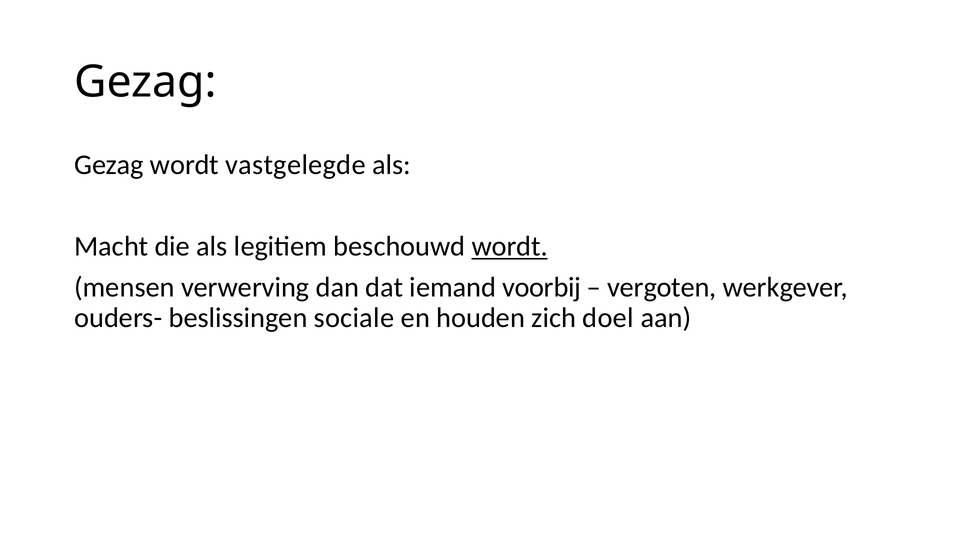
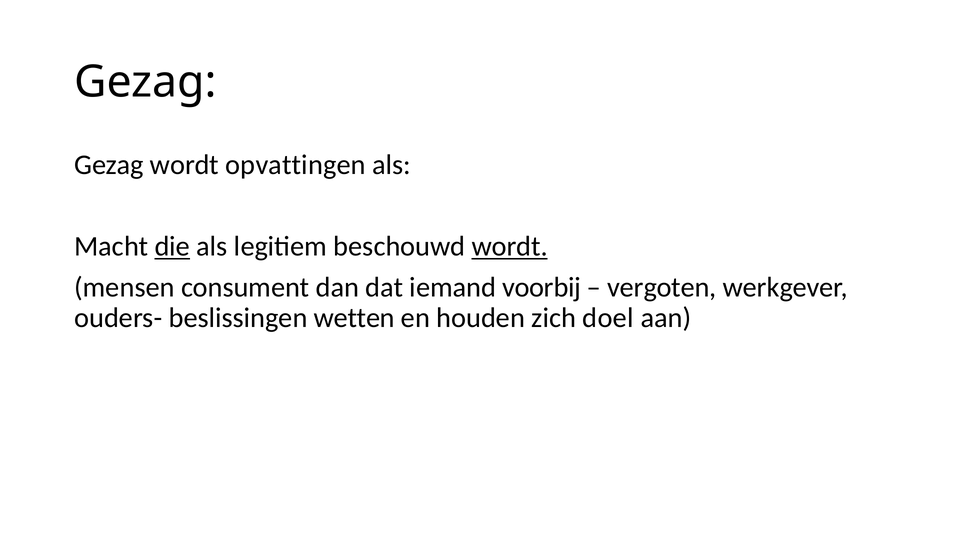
vastgelegde: vastgelegde -> opvattingen (296, 165)
die underline: none -> present (172, 246)
verwerving: verwerving -> consument (245, 287)
sociale: sociale -> wetten (354, 318)
